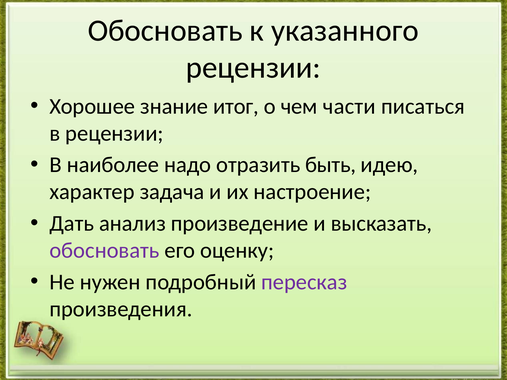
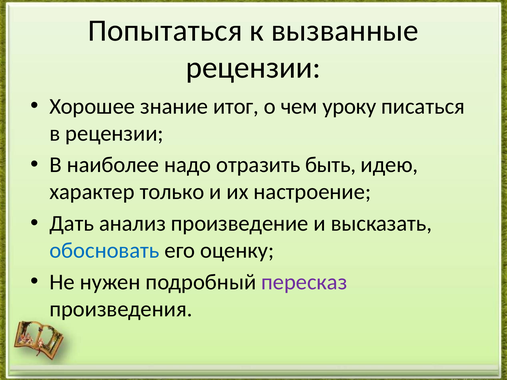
Обосновать: Обосновать -> Попытаться (165, 30)
указанного: указанного -> вызванные (345, 30)
части: части -> уроку (350, 106)
задача: задача -> только (172, 192)
обосновать colour: purple -> blue (104, 251)
